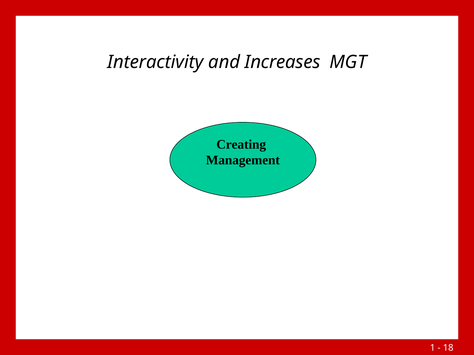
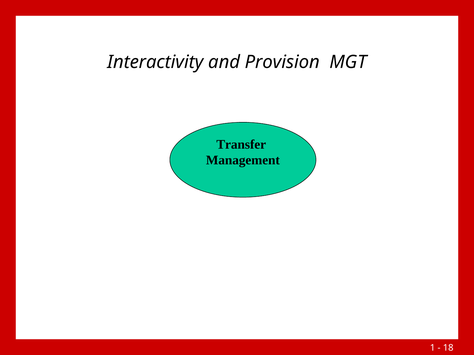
Increases: Increases -> Provision (282, 62)
Creating: Creating -> Transfer (241, 145)
